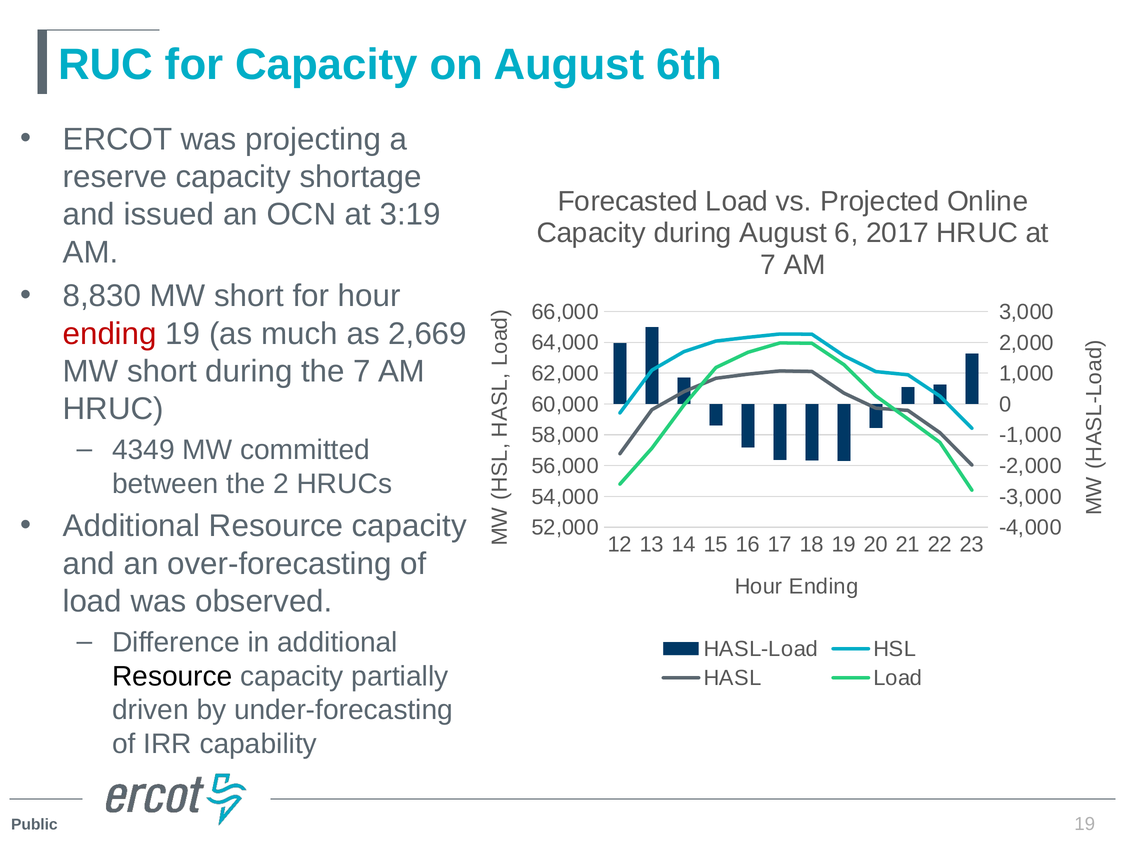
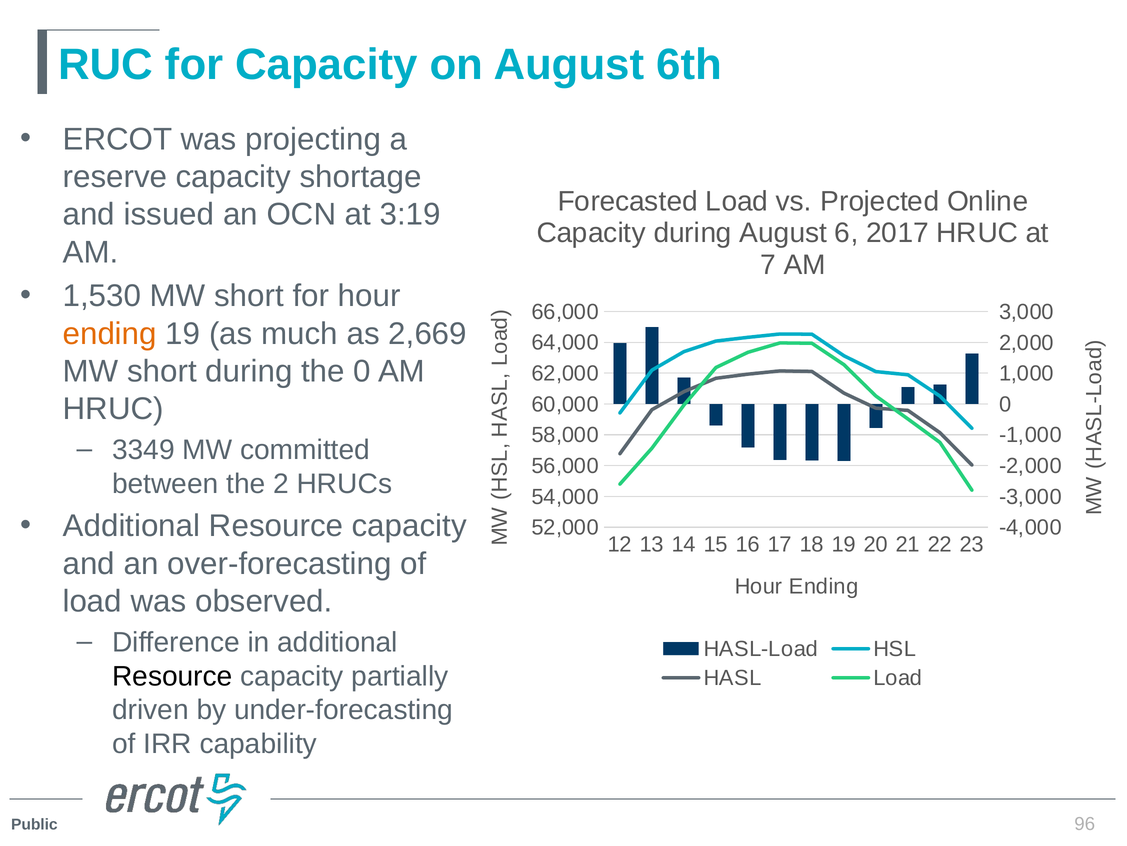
8,830: 8,830 -> 1,530 (102, 296)
ending colour: red -> orange (110, 333)
the 7: 7 -> 0 (362, 371)
4349: 4349 -> 3349 (143, 450)
19: 19 -> 96 (1085, 824)
